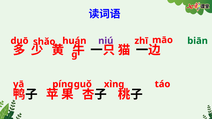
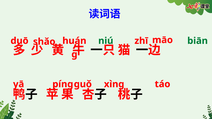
niú colour: purple -> green (106, 41)
